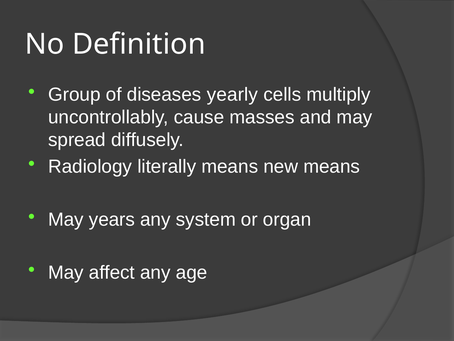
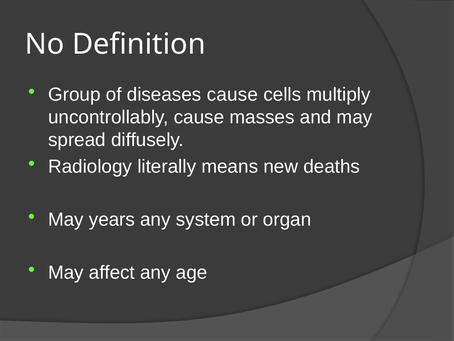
diseases yearly: yearly -> cause (232, 94)
new means: means -> deaths (332, 166)
